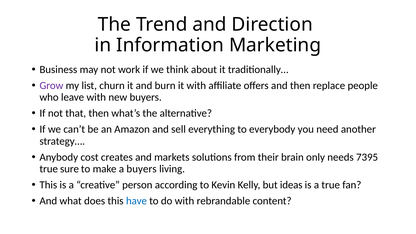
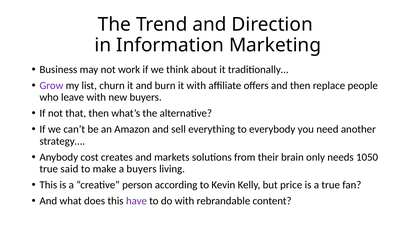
7395: 7395 -> 1050 (367, 157)
sure: sure -> said (69, 169)
ideas: ideas -> price (291, 185)
have colour: blue -> purple (136, 201)
